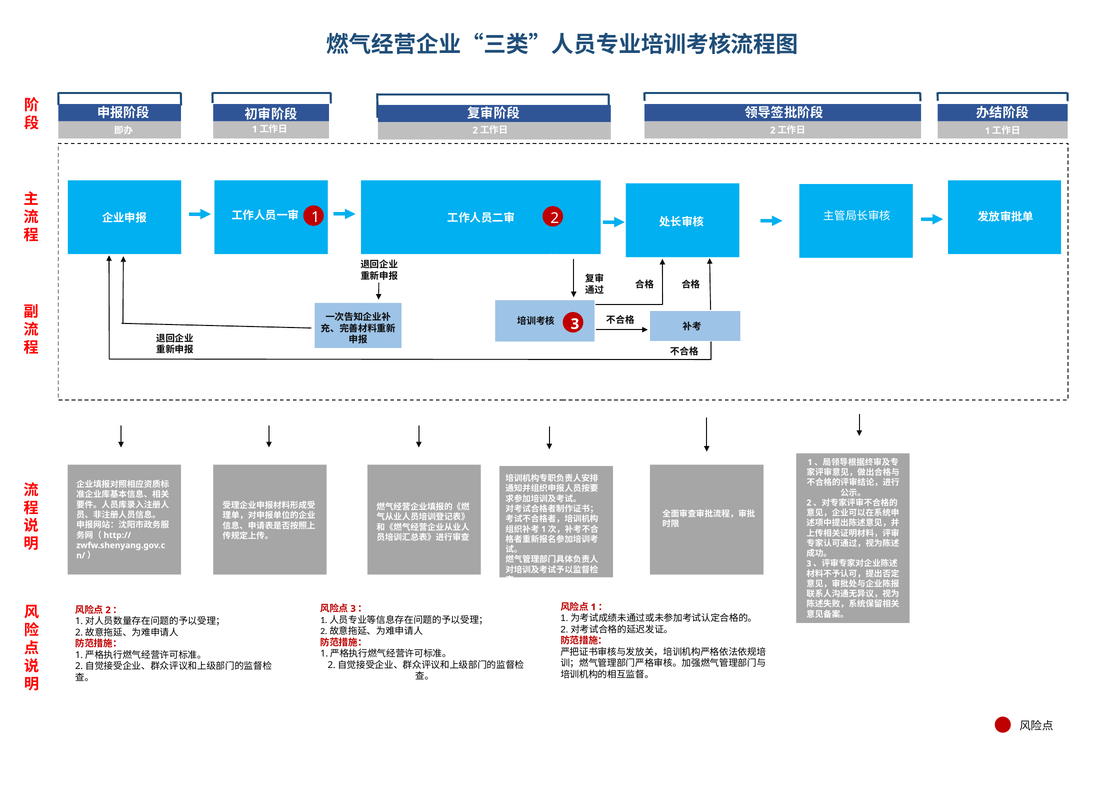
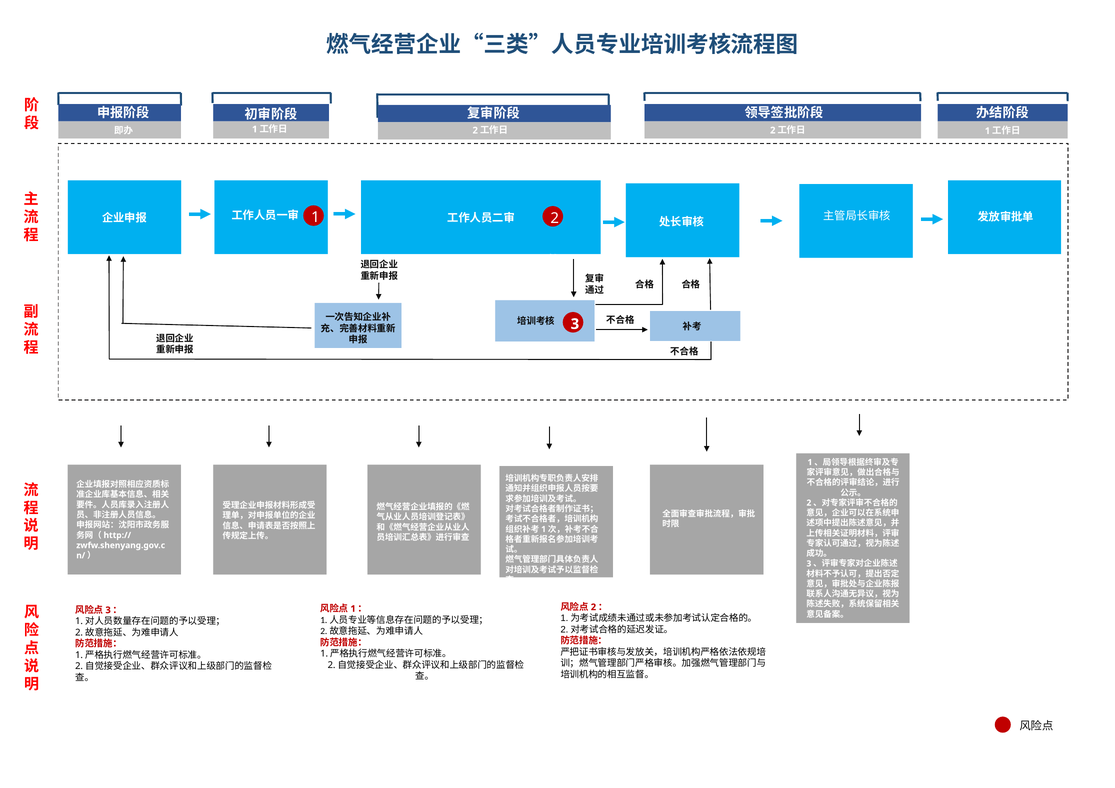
1: 1 -> 2 (593, 608)
3: 3 -> 1 (353, 609)
2: 2 -> 3 (108, 611)
